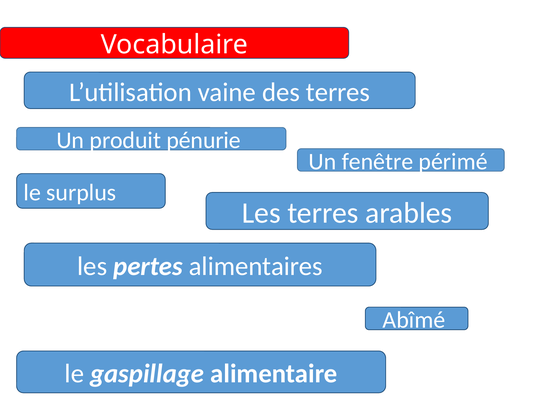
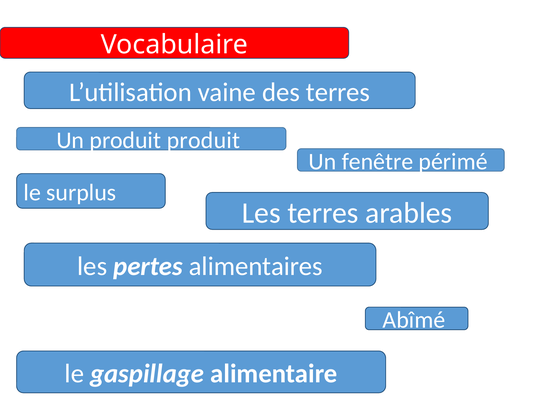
produit pénurie: pénurie -> produit (203, 140)
